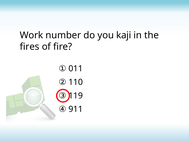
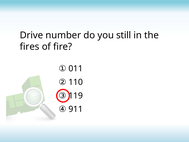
Work: Work -> Drive (31, 35)
kaji: kaji -> still (124, 35)
